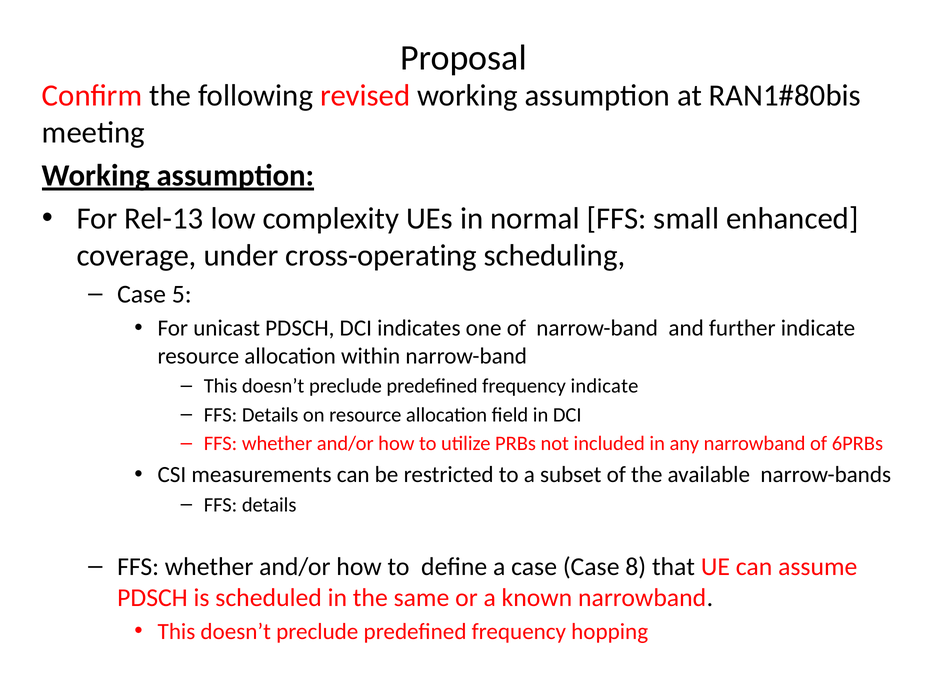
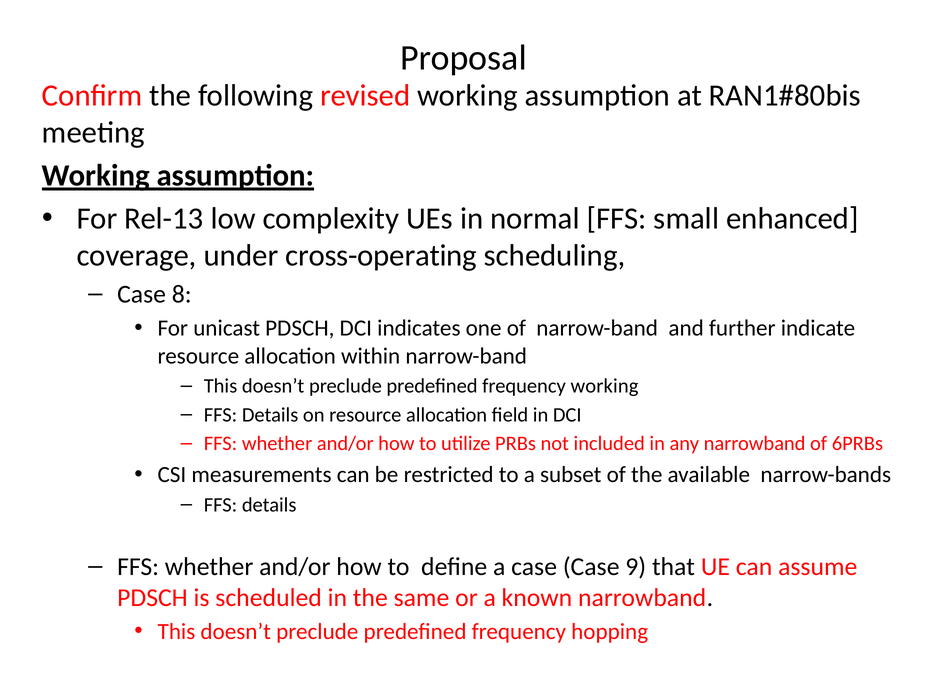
5: 5 -> 8 (182, 294)
frequency indicate: indicate -> working (604, 386)
8: 8 -> 9 (636, 567)
